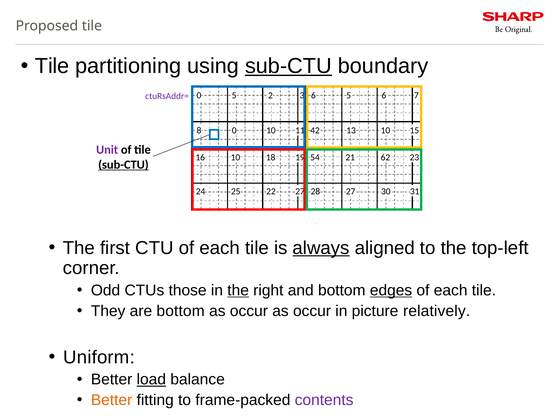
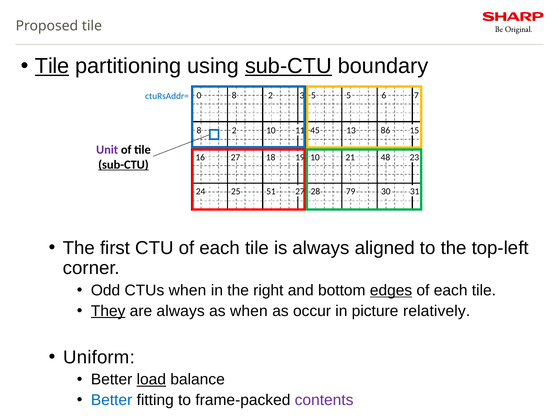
Tile underline: none -> present (52, 66)
0 5: 5 -> 8 (234, 95)
6: 6 -> 5 (313, 95)
ctuRsAddr= colour: purple -> blue (167, 96)
0: 0 -> 2 (234, 131)
42: 42 -> 45 (315, 131)
13 10: 10 -> 86 (385, 131)
16 10: 10 -> 27 (235, 157)
54: 54 -> 10 (315, 157)
62: 62 -> 48 (385, 157)
22: 22 -> 51 (271, 191)
28 27: 27 -> 79 (351, 191)
always underline: present -> none (321, 248)
CTUs those: those -> when (188, 290)
the underline: present -> none (238, 290)
They underline: none -> present (108, 311)
are bottom: bottom -> always (181, 311)
occur: occur -> when (249, 311)
Better colour: orange -> blue (112, 400)
